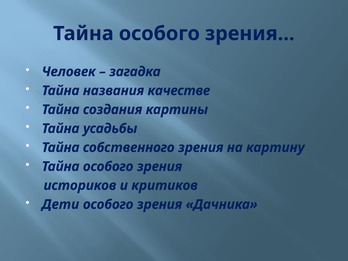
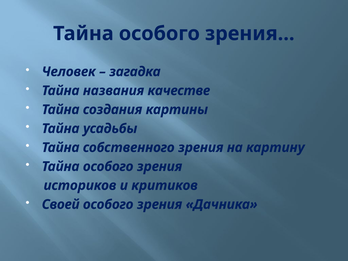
Дети: Дети -> Своей (61, 204)
